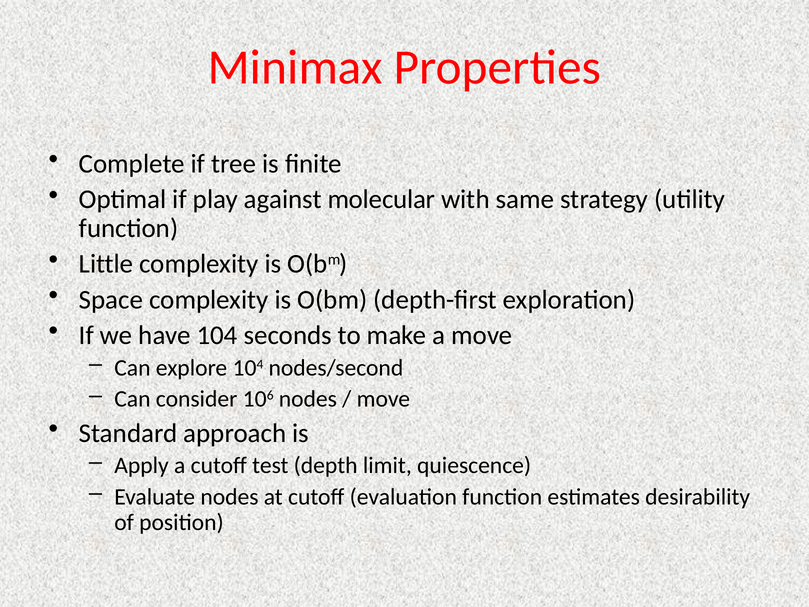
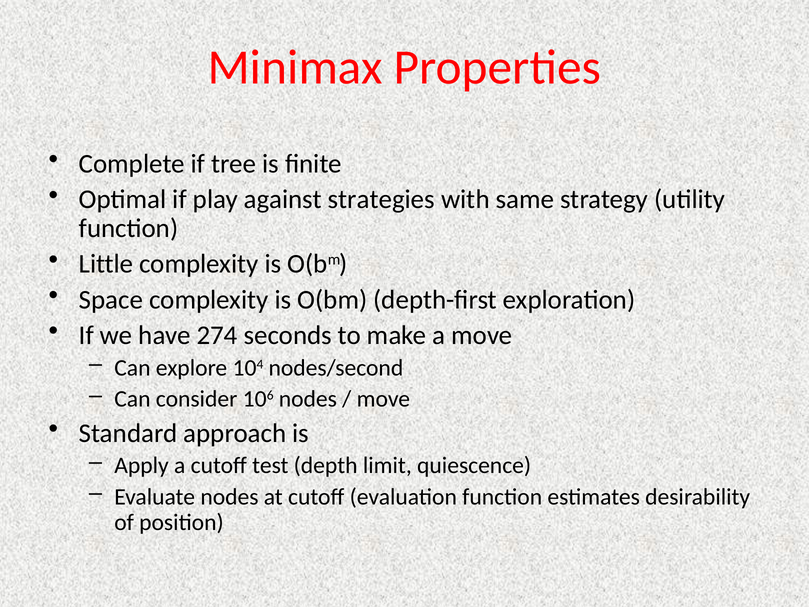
molecular: molecular -> strategies (381, 199)
have 104: 104 -> 274 (217, 335)
